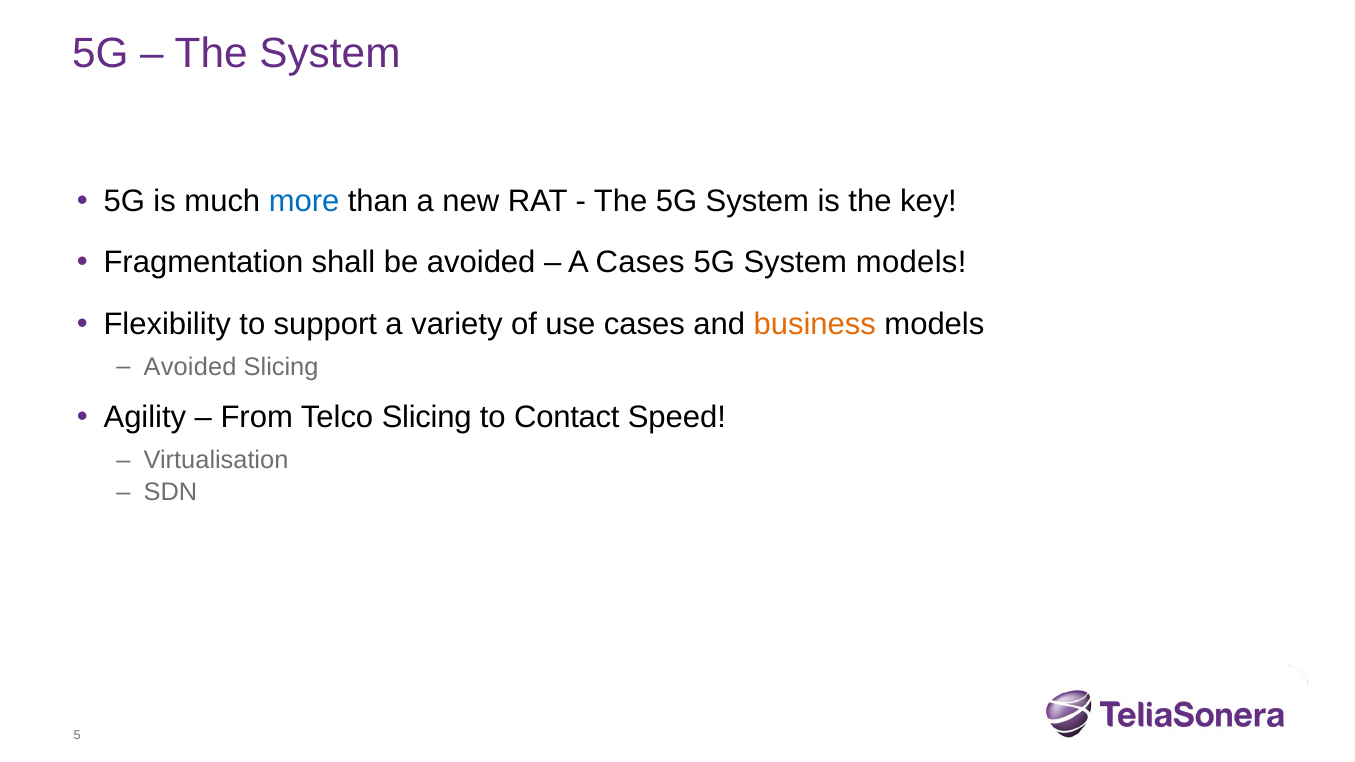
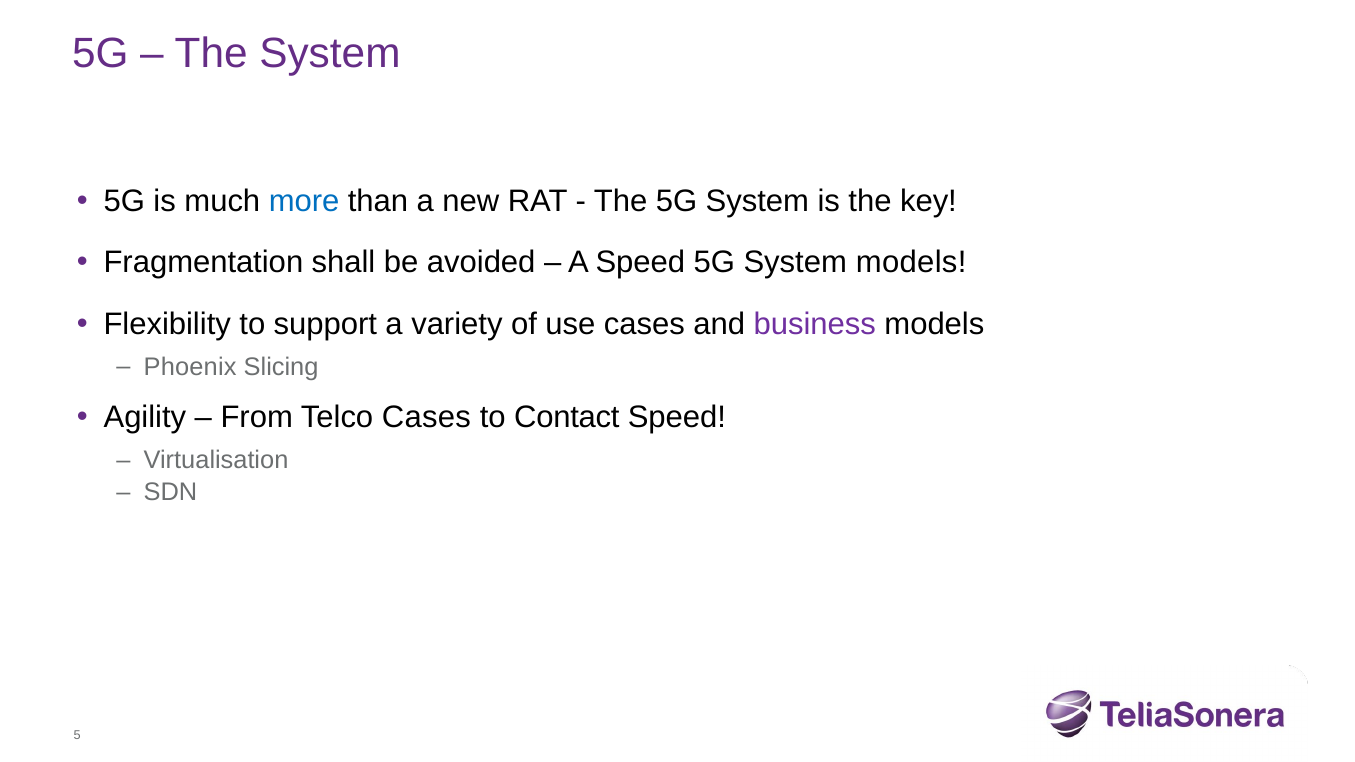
A Cases: Cases -> Speed (640, 262)
business colour: orange -> purple (815, 324)
Avoided: Avoided -> Phoenix (190, 367)
Telco Slicing: Slicing -> Cases (426, 417)
